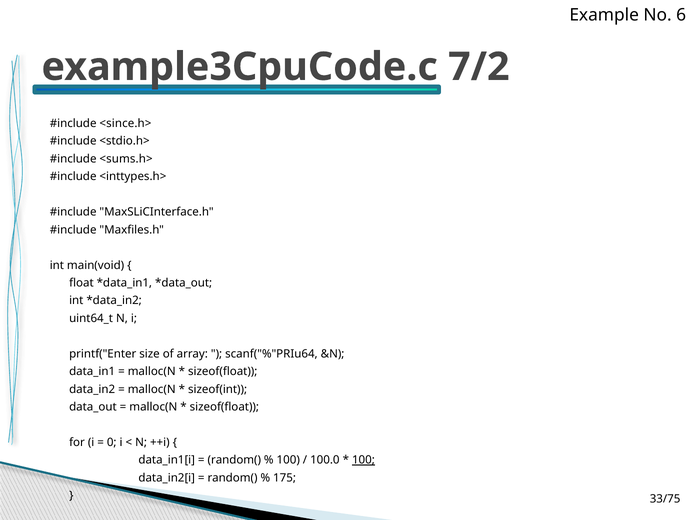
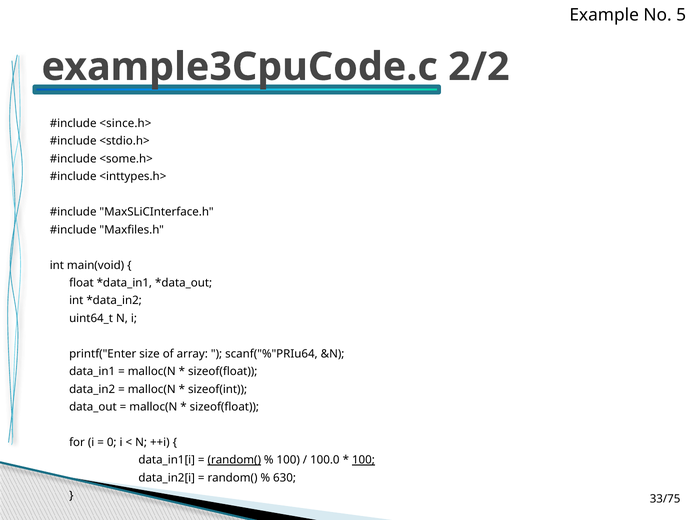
6: 6 -> 5 (681, 15)
7/2: 7/2 -> 2/2 (479, 67)
<sums.h>: <sums.h> -> <some.h> (126, 159)
random( underline: none -> present (234, 460)
175: 175 -> 630 (285, 478)
